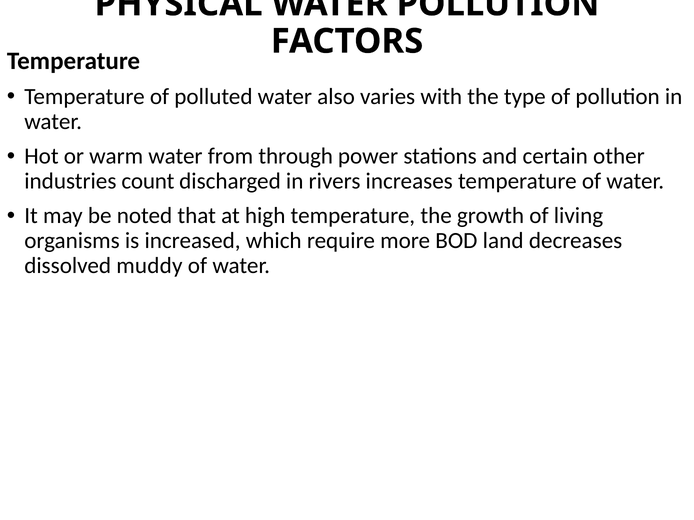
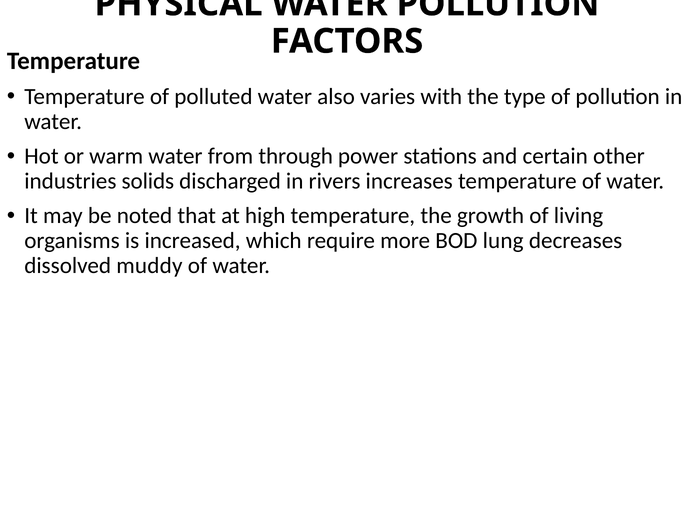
count: count -> solids (148, 181)
land: land -> lung (503, 241)
